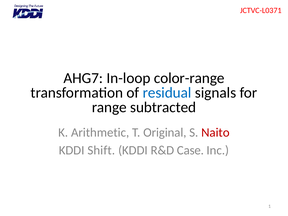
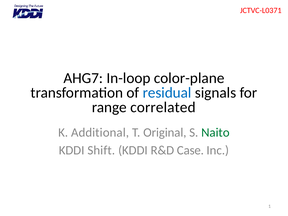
color-range: color-range -> color-plane (189, 78)
subtracted: subtracted -> correlated (163, 107)
Arithmetic: Arithmetic -> Additional (100, 132)
Naito colour: red -> green (215, 132)
